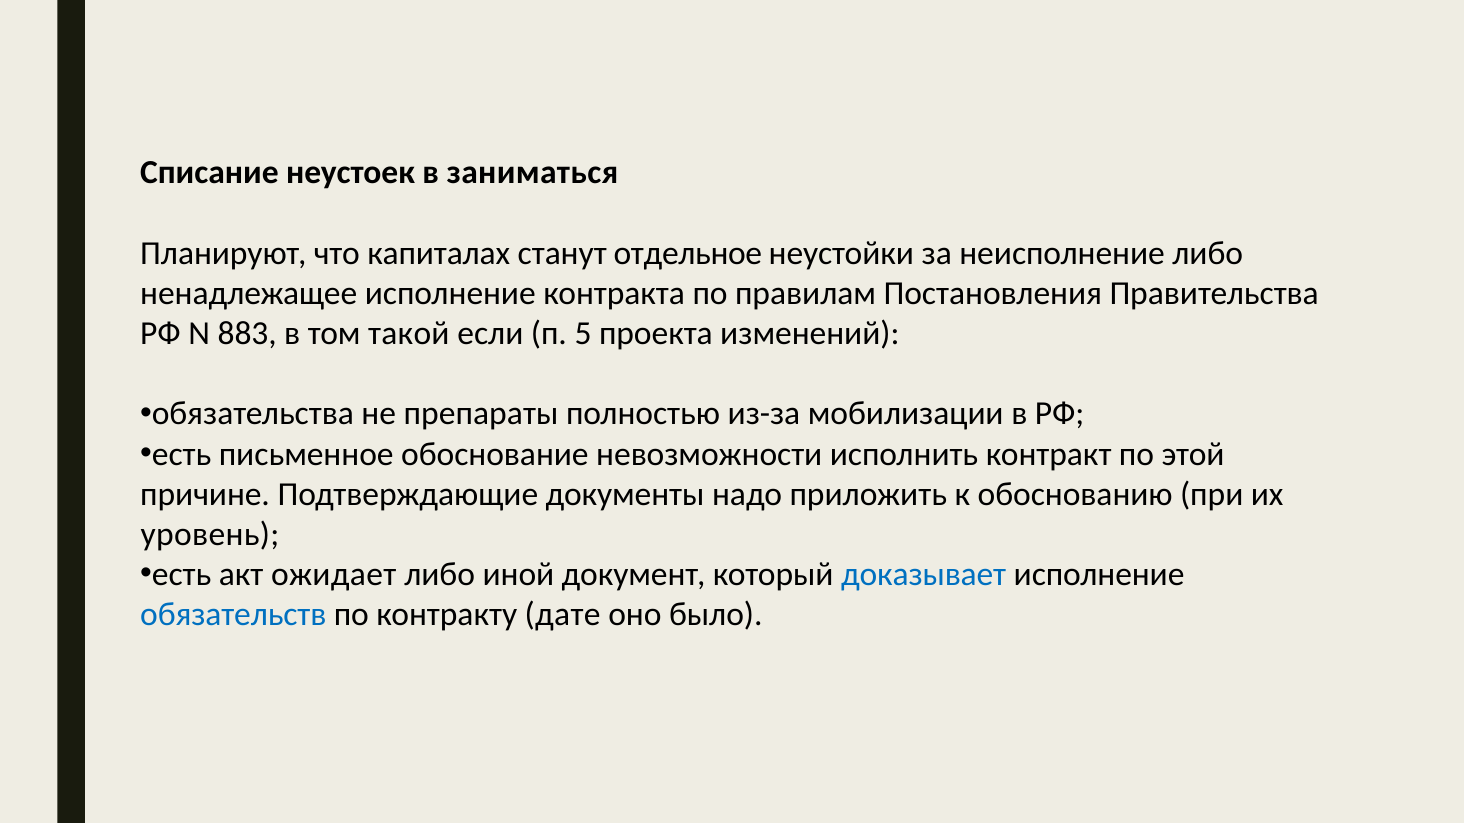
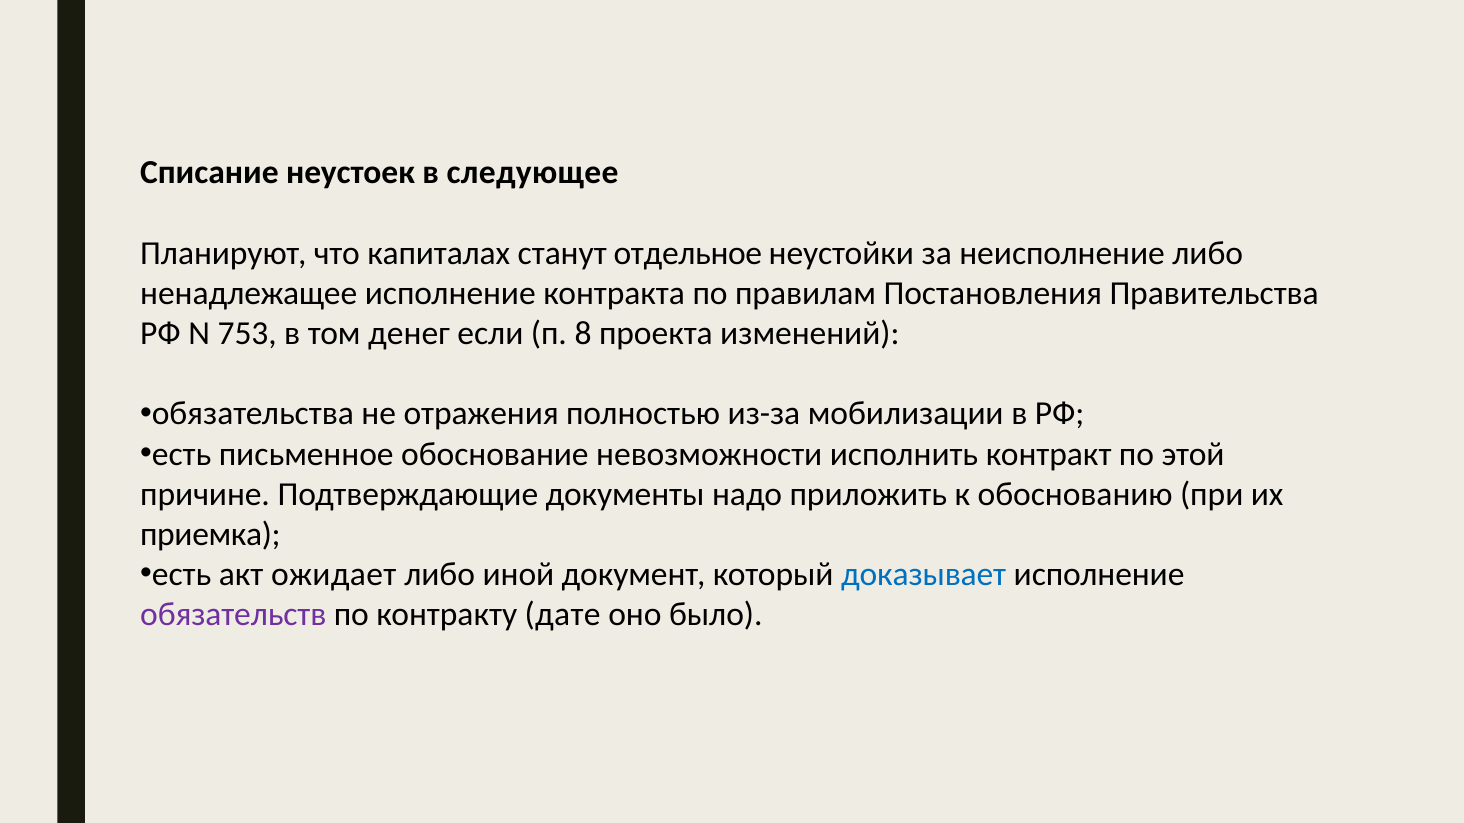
заниматься: заниматься -> следующее (533, 173)
883: 883 -> 753 (247, 334)
такой: такой -> денег (409, 334)
5: 5 -> 8 (583, 334)
препараты: препараты -> отражения (481, 414)
уровень: уровень -> приемка (210, 535)
обязательств colour: blue -> purple (233, 615)
